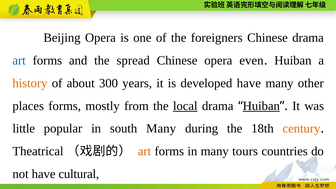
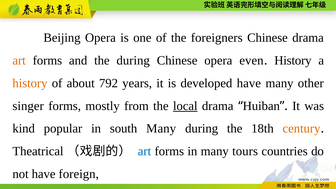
art colour: blue -> orange (19, 61)
the spread: spread -> during (133, 61)
Huiban: Huiban -> History (293, 61)
300: 300 -> 792 (108, 83)
places: places -> singer (28, 106)
Huiban underline: present -> none (261, 106)
little: little -> kind (24, 129)
art colour: orange -> blue (144, 151)
cultural: cultural -> foreign (79, 174)
